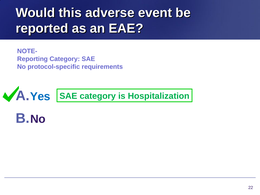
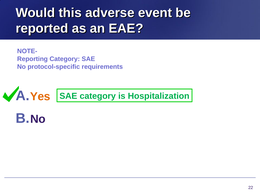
Yes colour: blue -> orange (40, 96)
